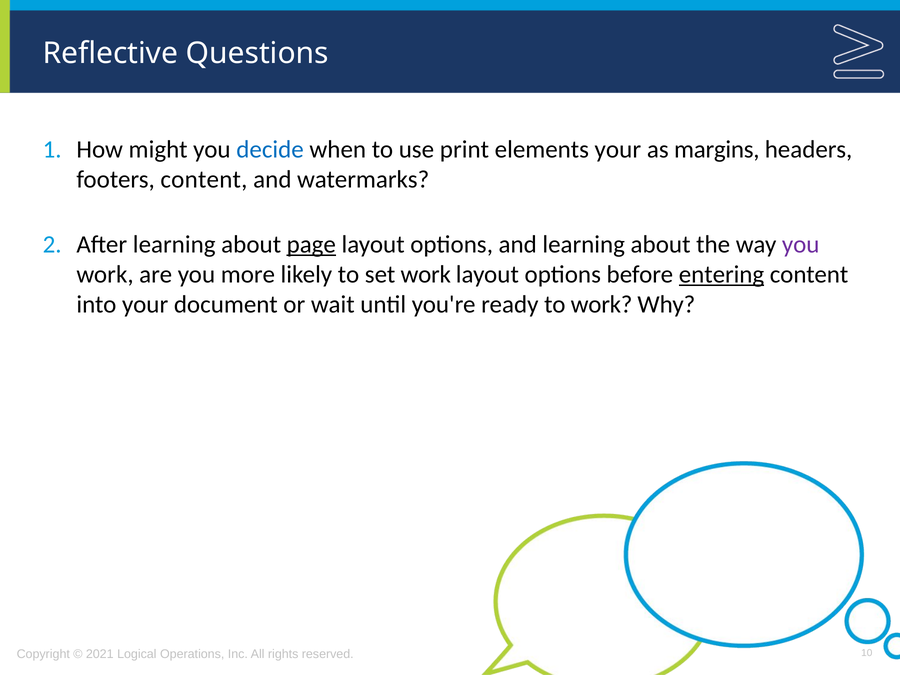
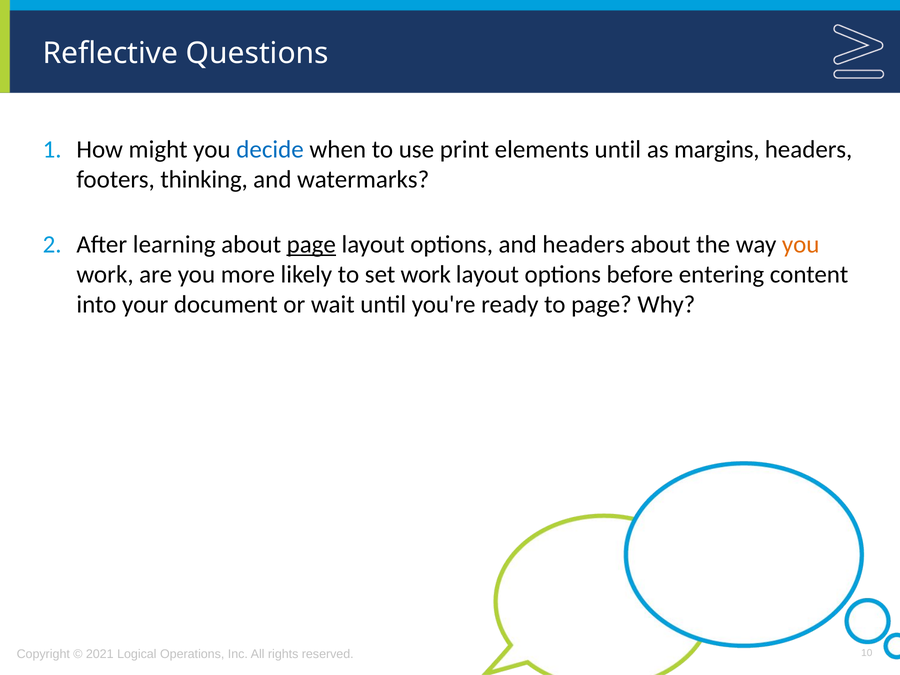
elements your: your -> until (618, 149)
footers content: content -> thinking (204, 179)
and learning: learning -> headers (584, 244)
you colour: purple -> orange (801, 244)
entering underline: present -> none (722, 274)
to work: work -> page (601, 304)
